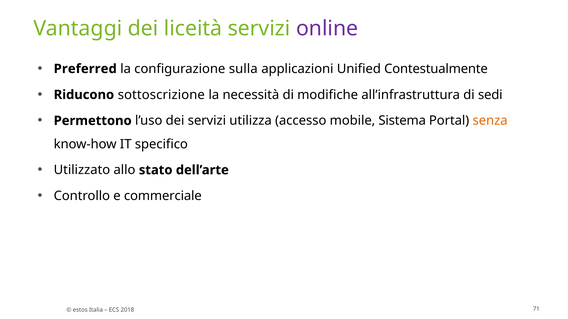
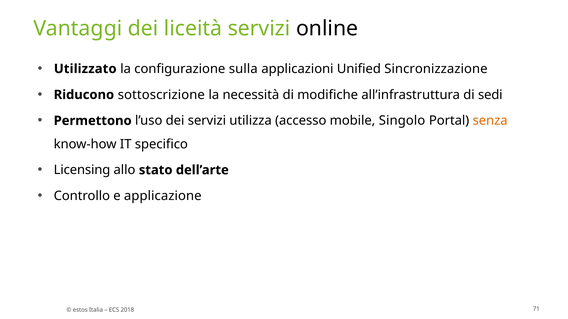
online colour: purple -> black (327, 28)
Preferred: Preferred -> Utilizzato (85, 69)
Contestualmente: Contestualmente -> Sincronizzazione (436, 69)
Sistema: Sistema -> Singolo (402, 121)
Utilizzato: Utilizzato -> Licensing (82, 170)
commerciale: commerciale -> applicazione (163, 196)
